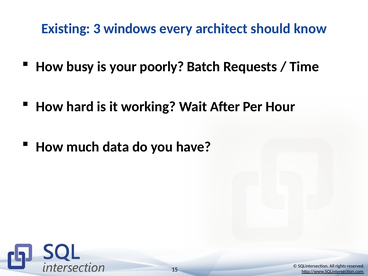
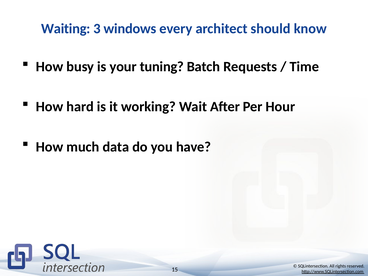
Existing: Existing -> Waiting (66, 29)
poorly: poorly -> tuning (162, 67)
